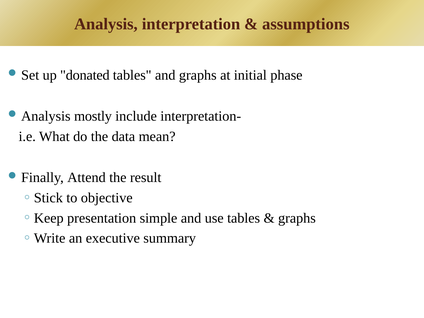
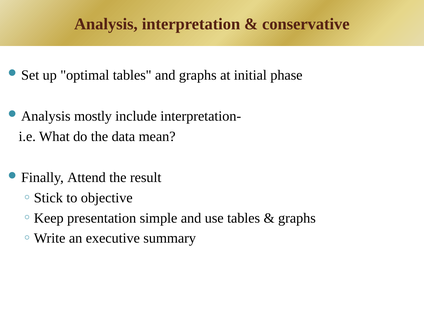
assumptions: assumptions -> conservative (306, 24)
donated: donated -> optimal (85, 75)
